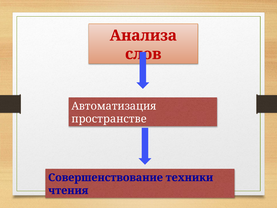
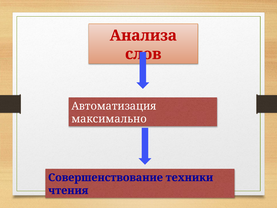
пространстве: пространстве -> максимально (109, 119)
